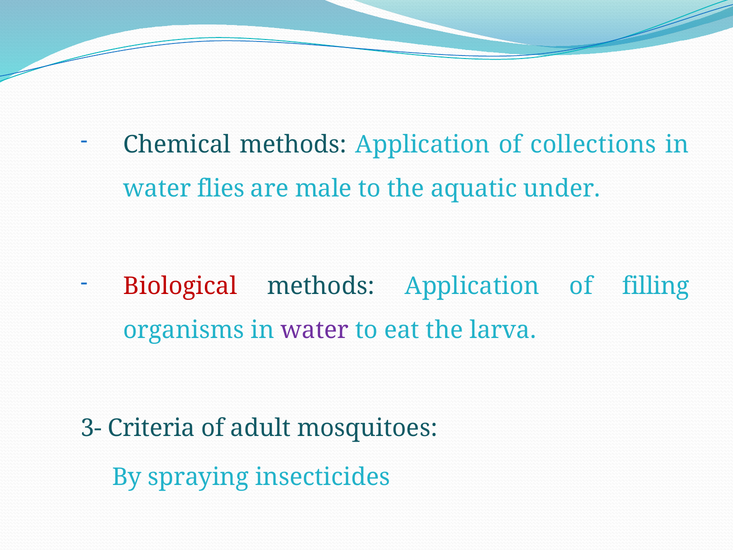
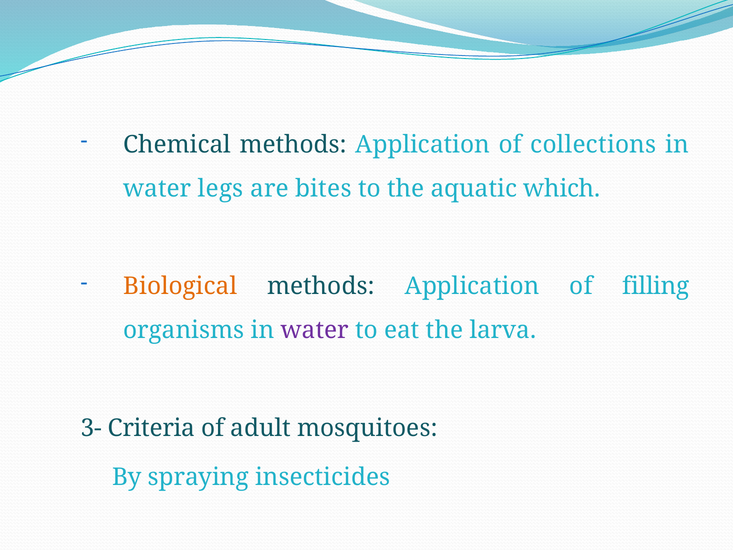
flies: flies -> legs (221, 189)
male: male -> bites (323, 189)
under: under -> which (562, 189)
Biological colour: red -> orange (180, 286)
